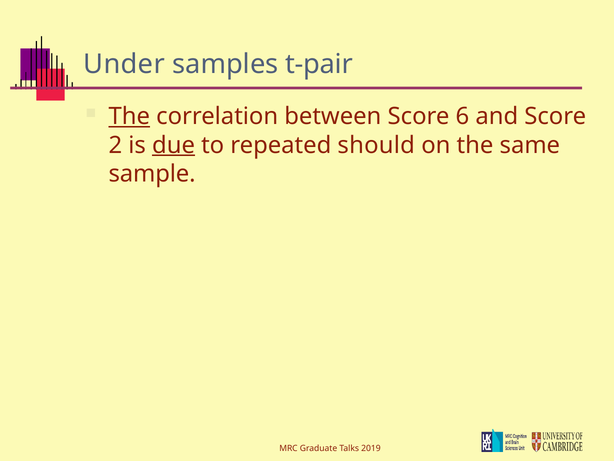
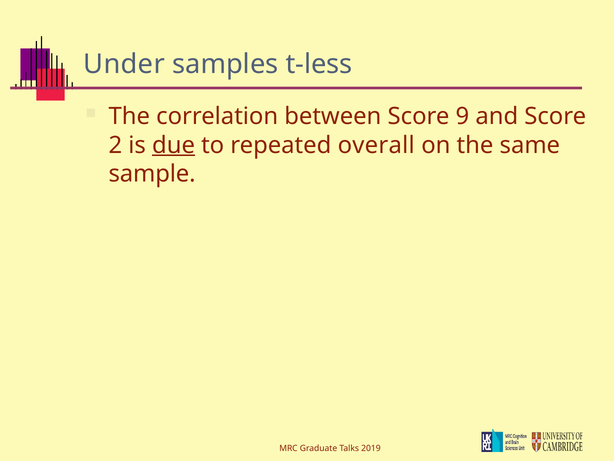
t-pair: t-pair -> t-less (319, 64)
The underline: present -> none (129, 116)
6: 6 -> 9 (462, 116)
should: should -> overall (376, 145)
